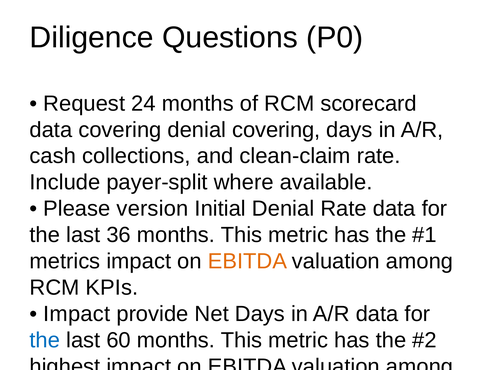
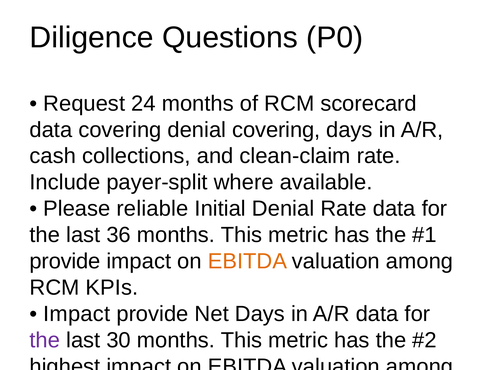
version: version -> reliable (152, 209)
metrics: metrics -> provide (65, 262)
the colour: blue -> purple (45, 341)
60: 60 -> 30 (119, 341)
